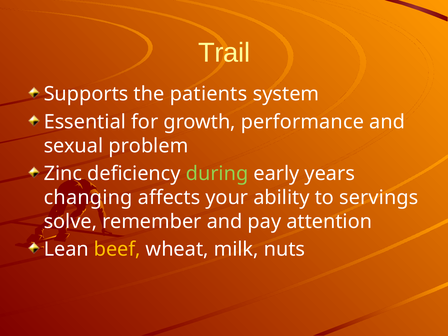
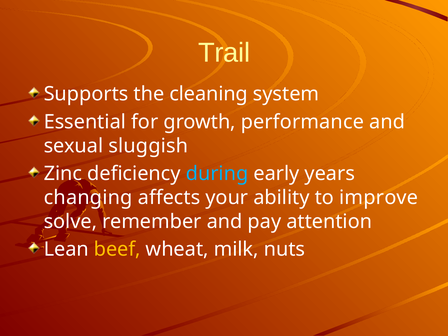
patients: patients -> cleaning (209, 94)
problem: problem -> sluggish (148, 146)
during colour: light green -> light blue (217, 174)
servings: servings -> improve (379, 198)
